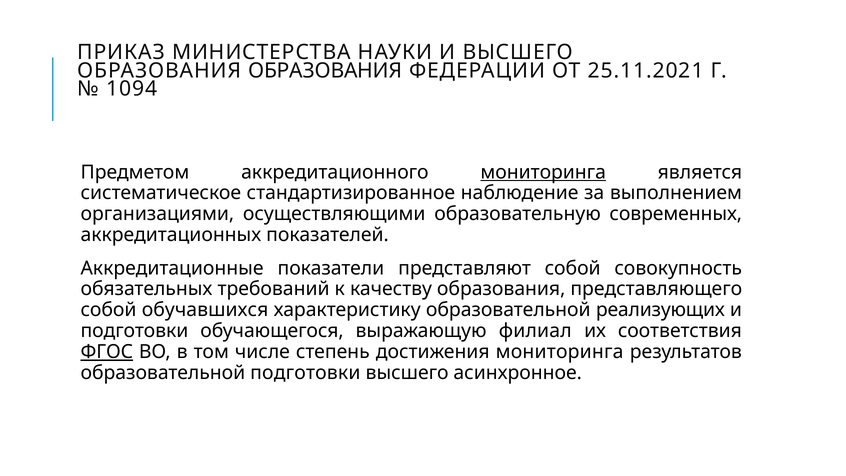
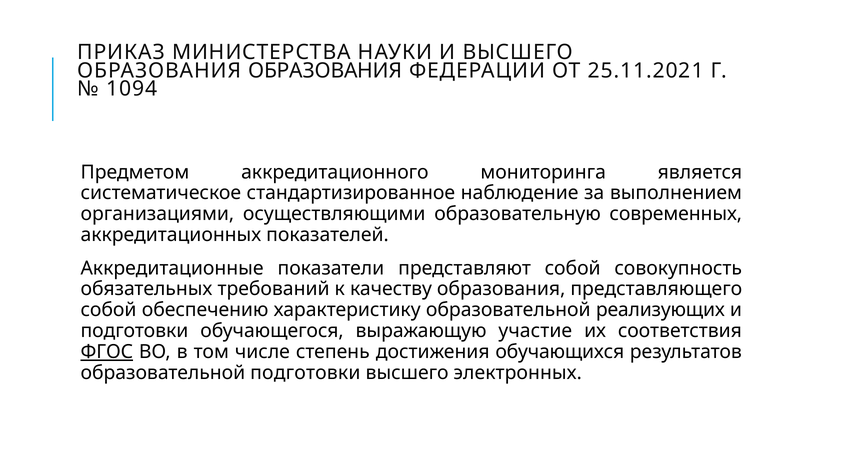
мониторинга underline: present -> none (543, 172)
обучавшихся: обучавшихся -> обеспечению (205, 310)
филиал: филиал -> участие (535, 331)
достижения мониторинга: мониторинга -> обучающихся (560, 352)
асинхронное: асинхронное -> электронных (518, 373)
